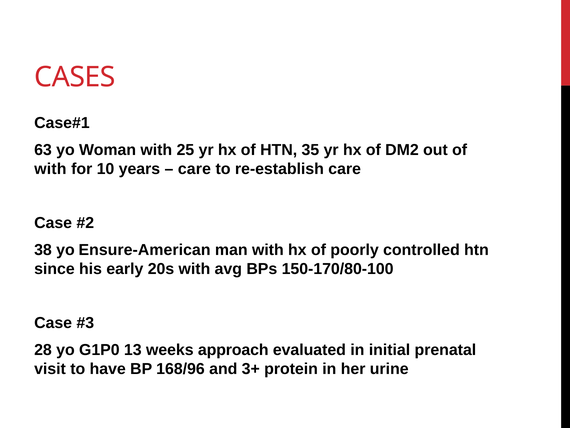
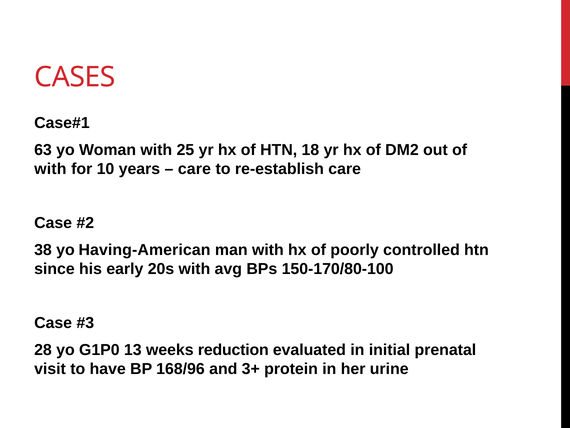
35: 35 -> 18 (310, 150)
Ensure-American: Ensure-American -> Having-American (144, 250)
approach: approach -> reduction (233, 349)
